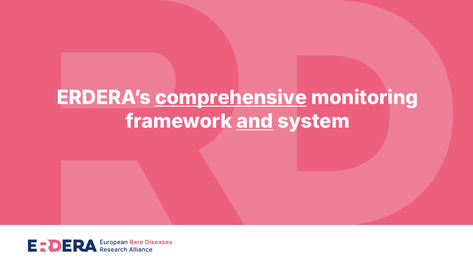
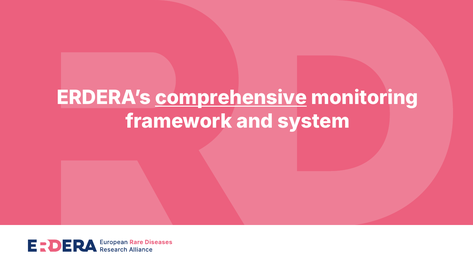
and underline: present -> none (255, 121)
